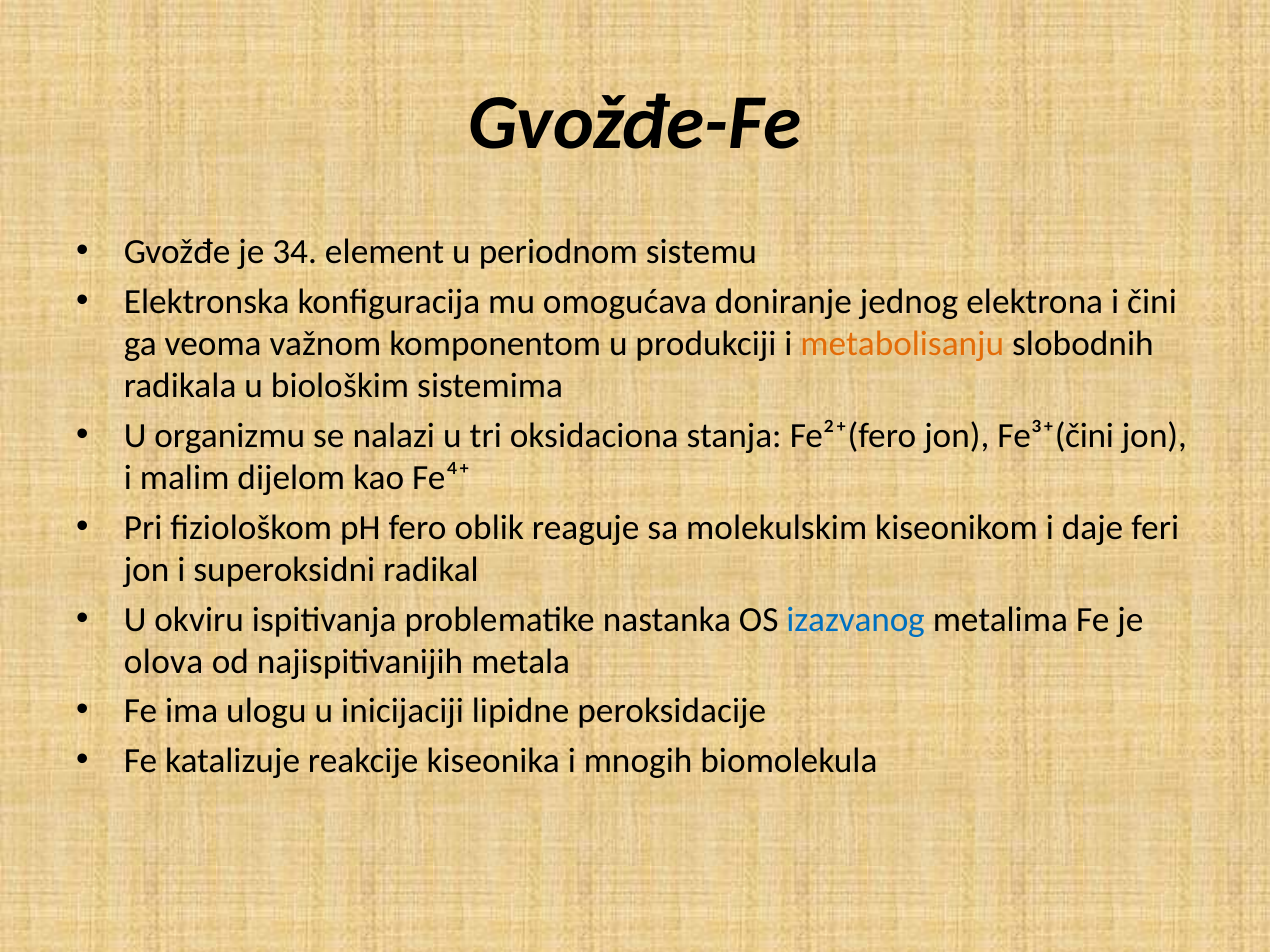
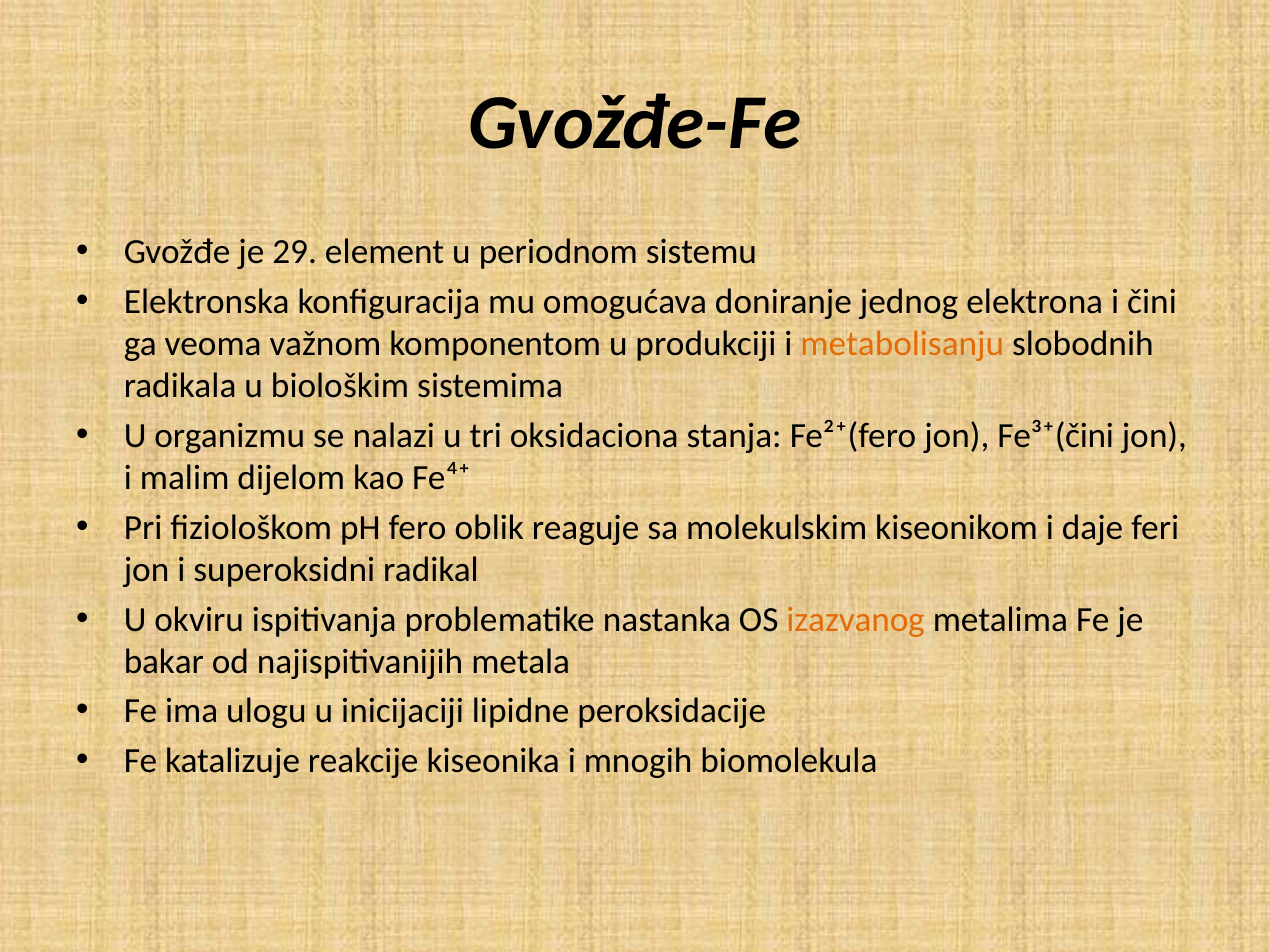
34: 34 -> 29 (295, 252)
izazvanog colour: blue -> orange (856, 620)
olova: olova -> bakar (164, 662)
